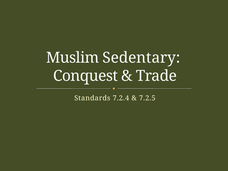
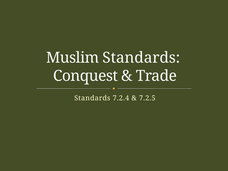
Muslim Sedentary: Sedentary -> Standards (141, 58)
